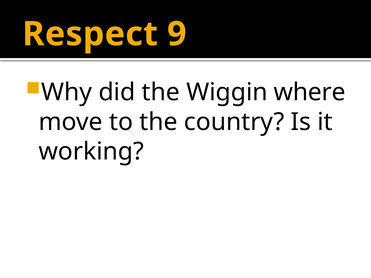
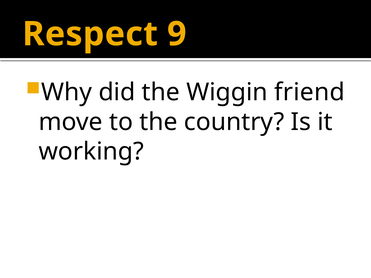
where: where -> friend (309, 92)
